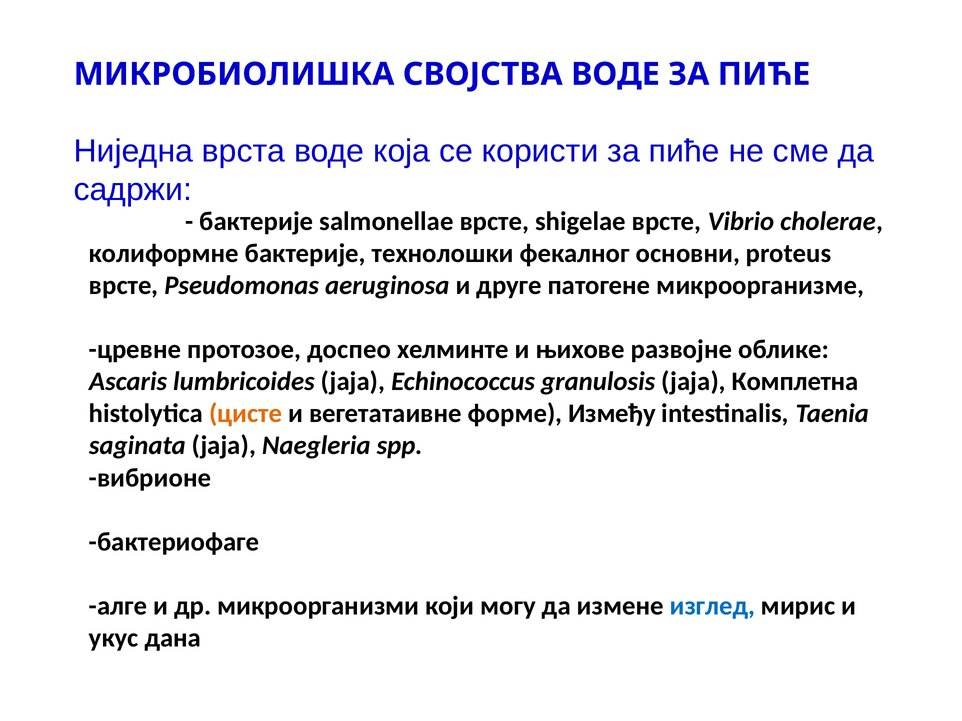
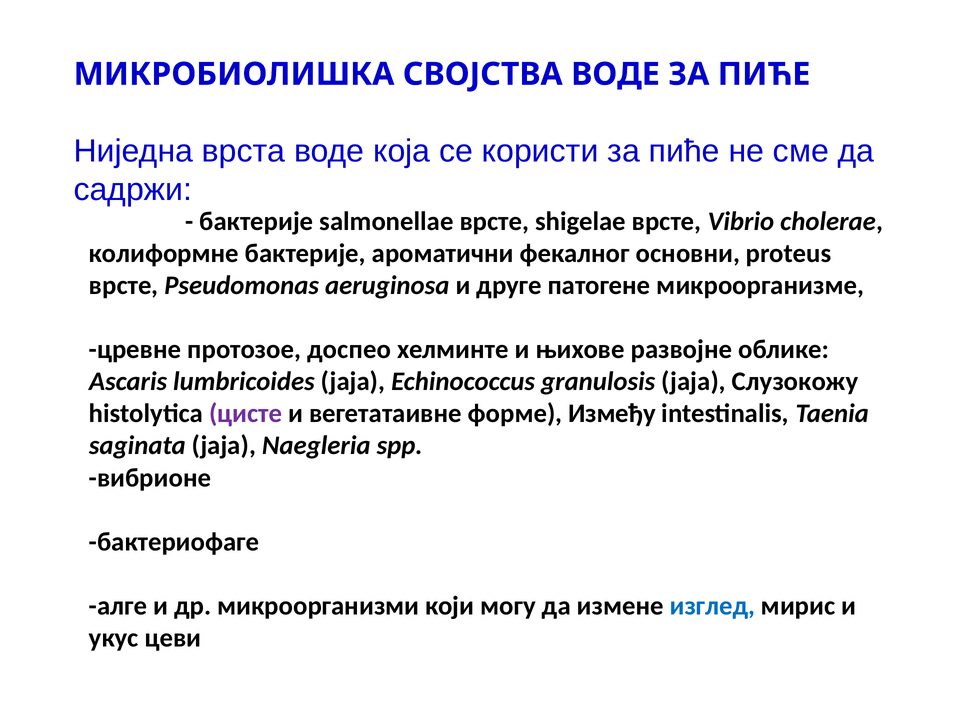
технолошки: технолошки -> ароматични (443, 253)
Комплетна: Комплетна -> Слузокожу (795, 382)
цисте colour: orange -> purple (246, 414)
дана: дана -> цеви (173, 638)
